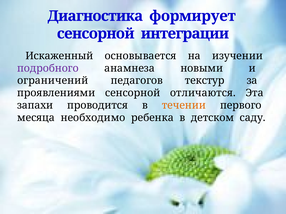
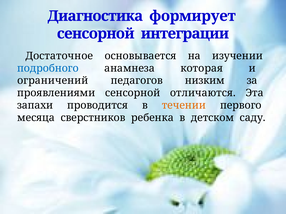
Искаженный: Искаженный -> Достаточное (59, 56)
подробного colour: purple -> blue (48, 68)
новыми: новыми -> которая (202, 68)
текстур: текстур -> низким (205, 81)
необходимо: необходимо -> сверстников (93, 118)
